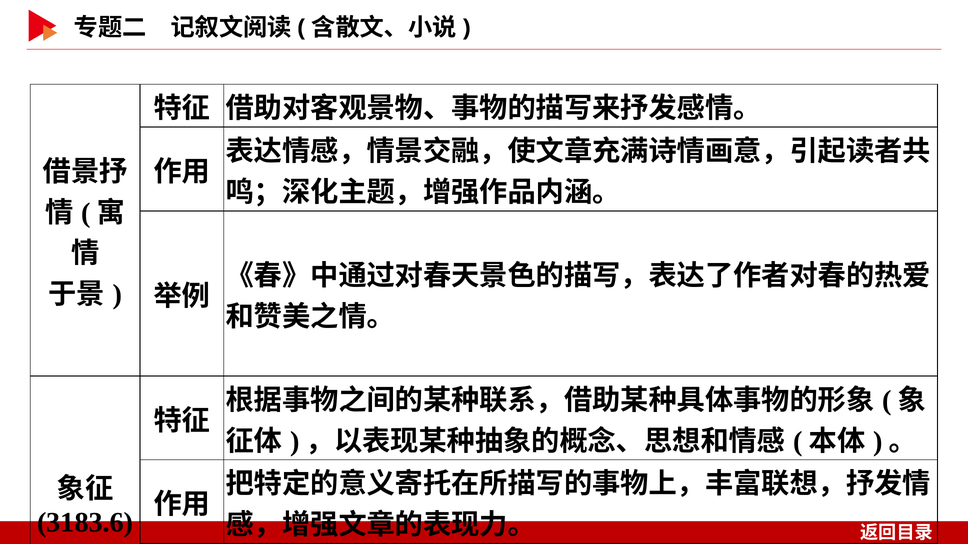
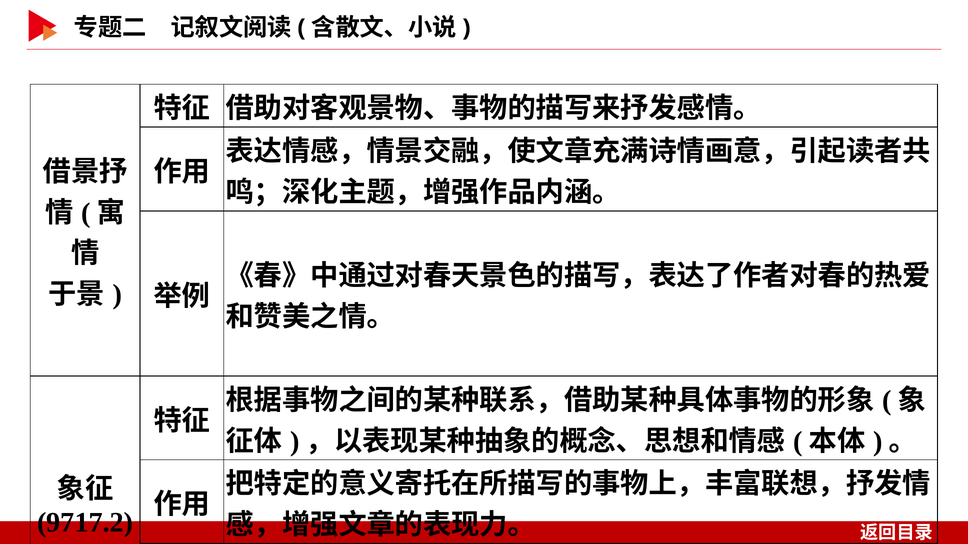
3183.6: 3183.6 -> 9717.2 (85, 523)
